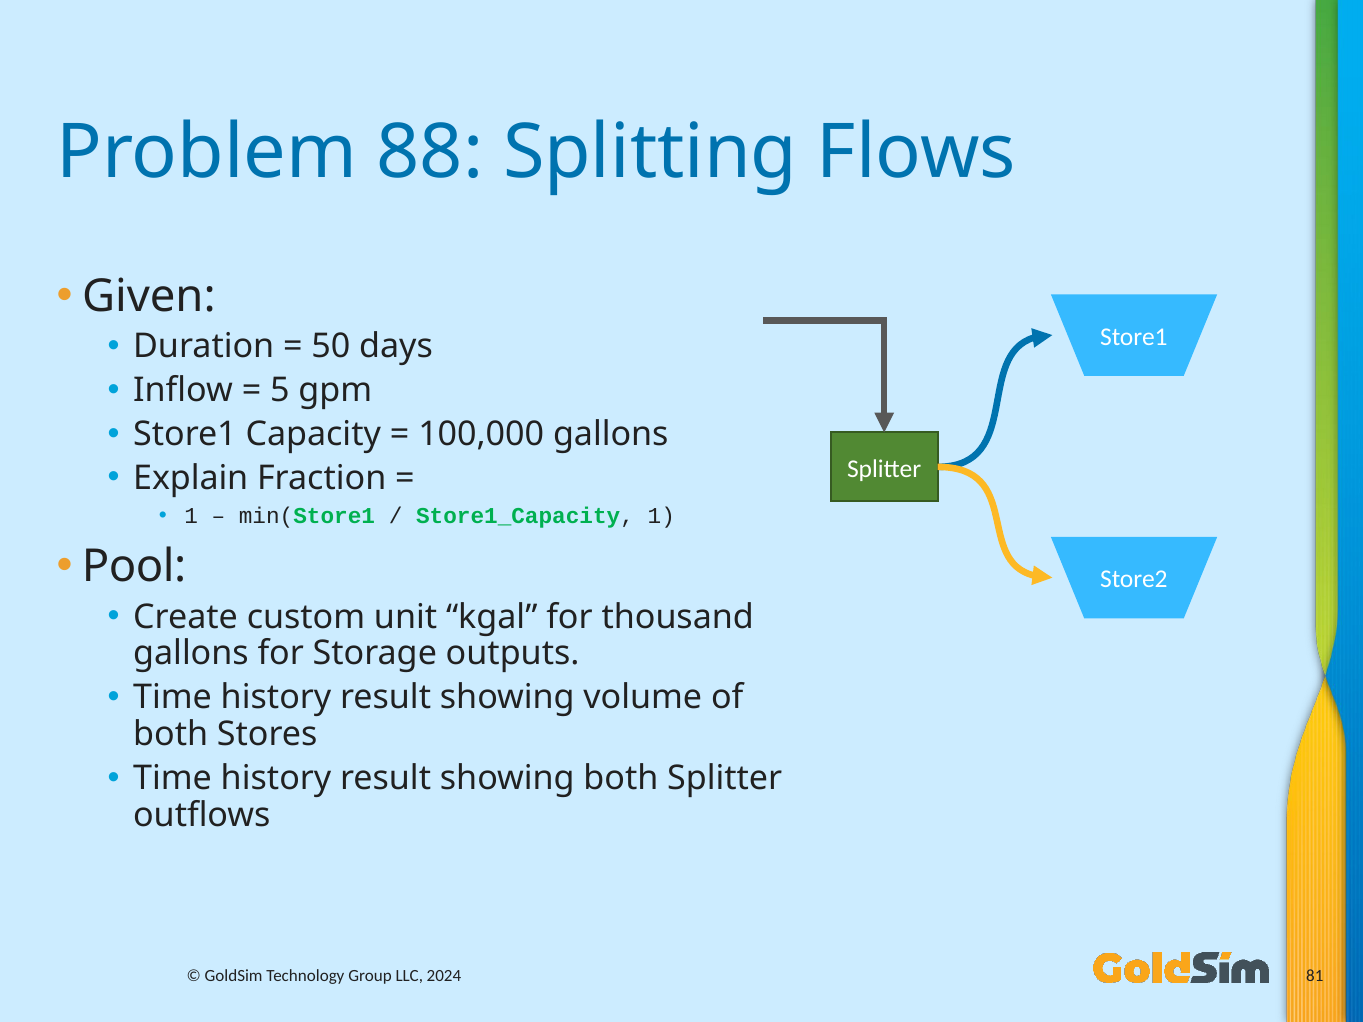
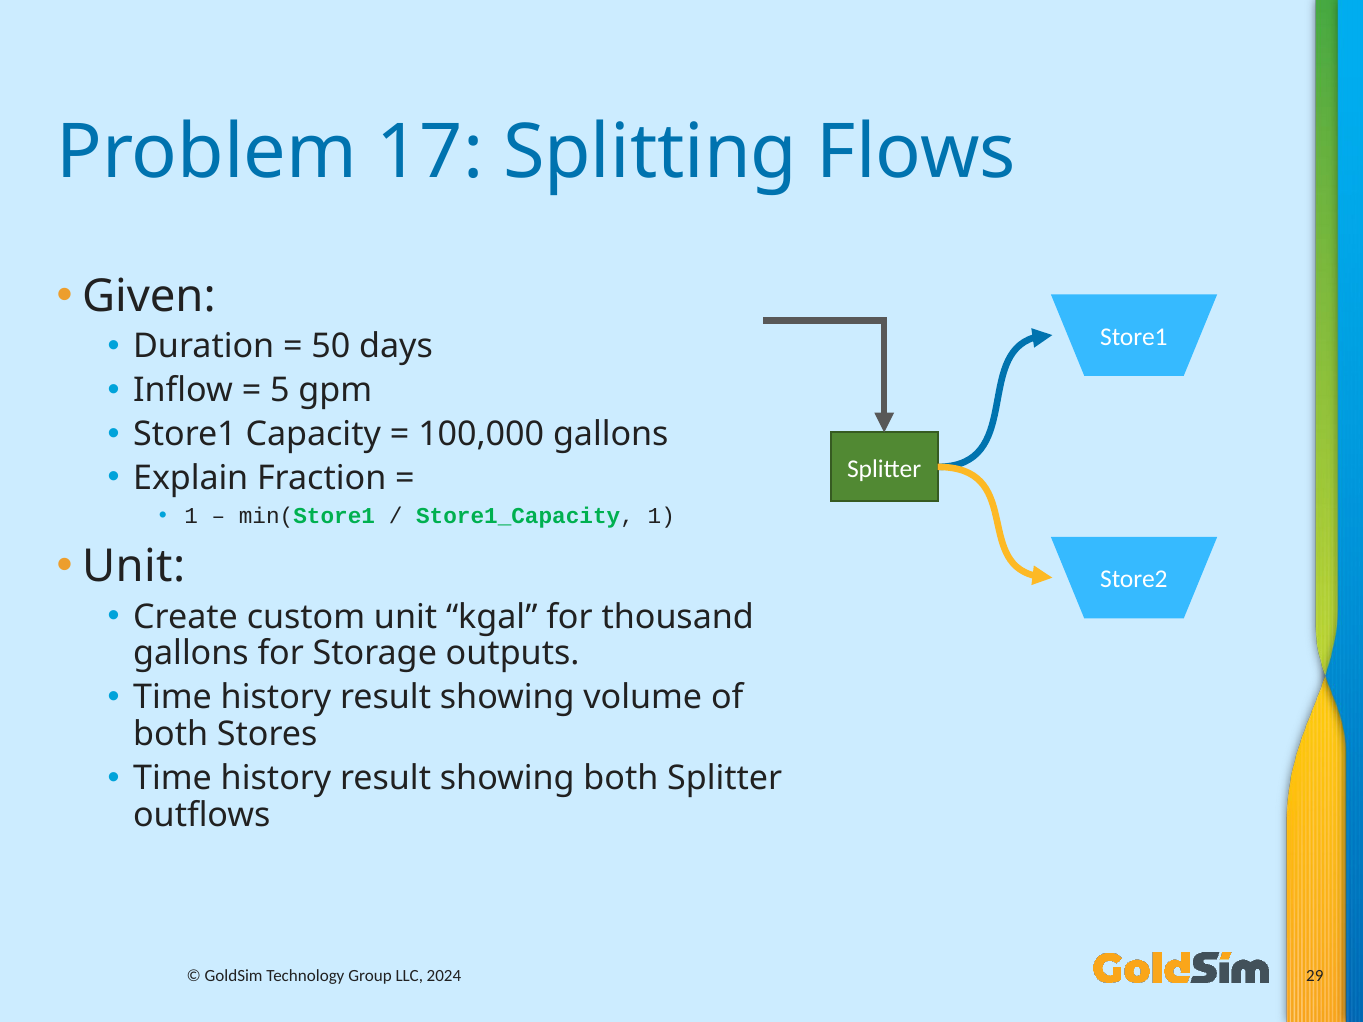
88: 88 -> 17 (430, 153)
Pool: Pool -> Unit (134, 567)
81: 81 -> 29 (1315, 976)
